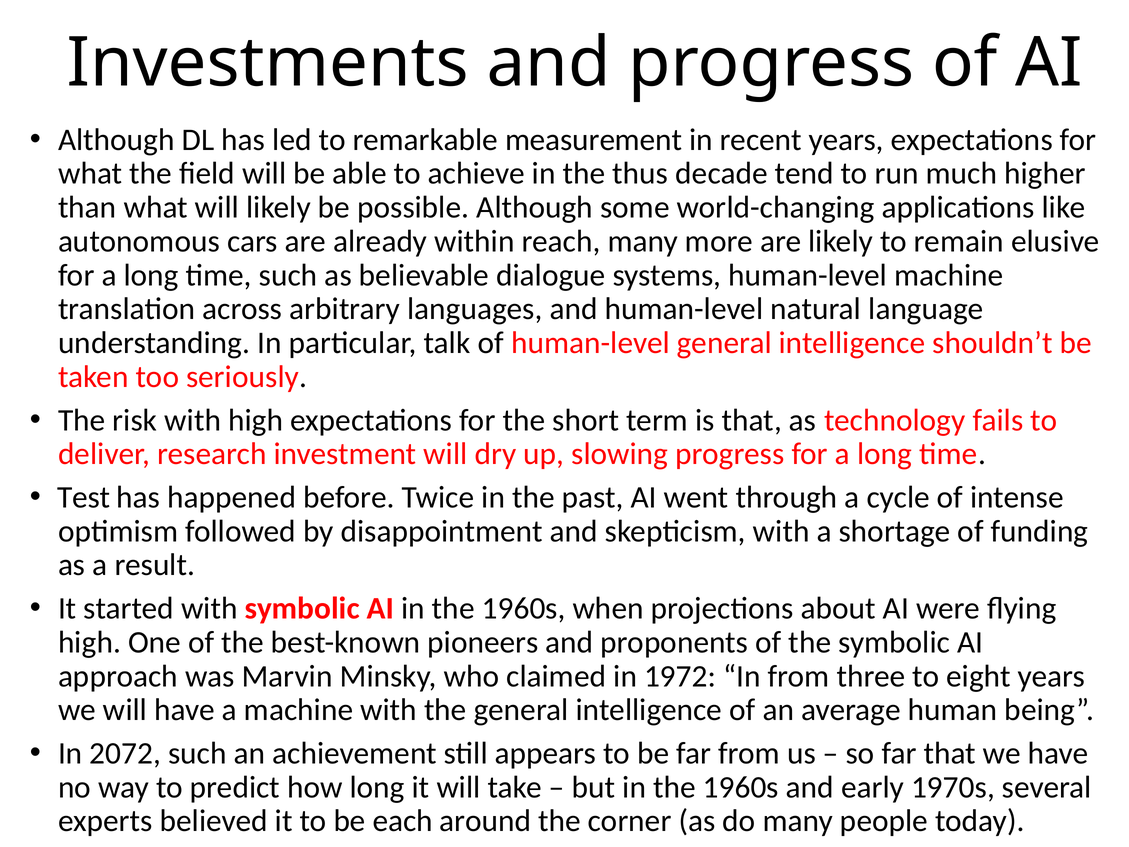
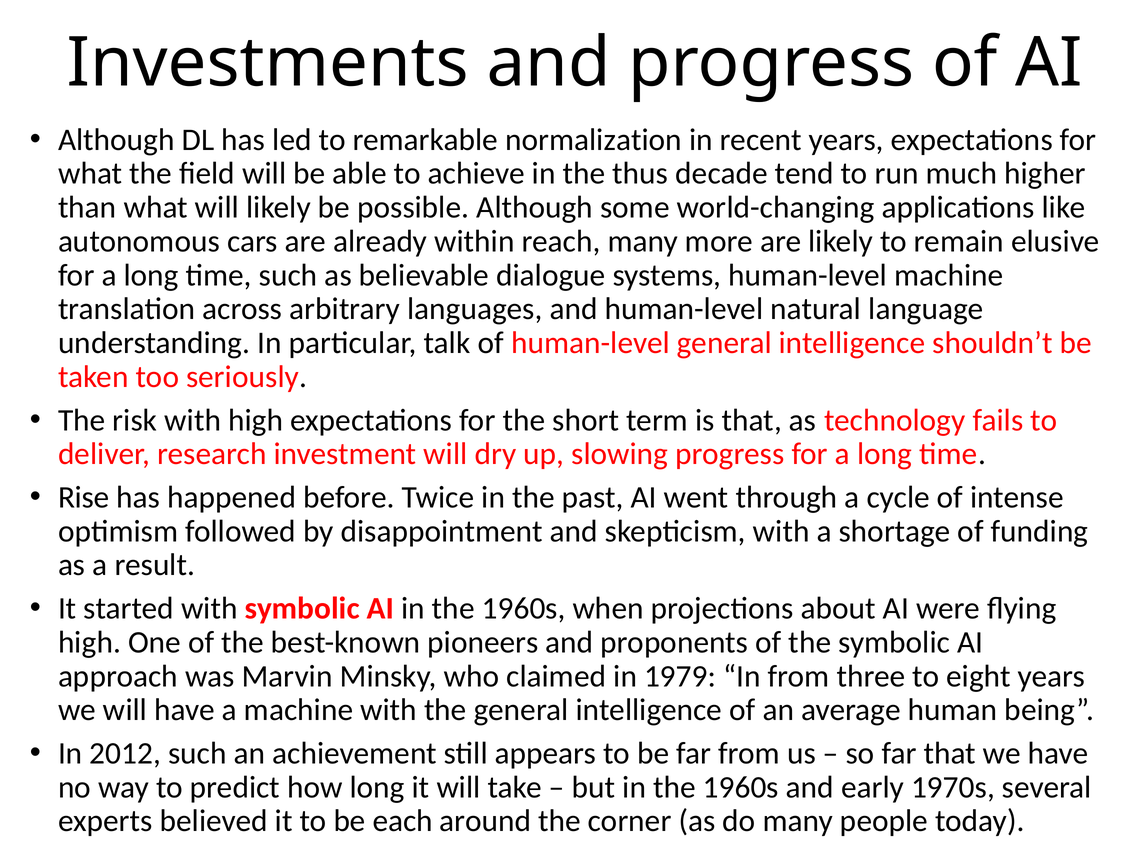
measurement: measurement -> normalization (594, 140)
Test: Test -> Rise (84, 497)
1972: 1972 -> 1979 (680, 676)
2072: 2072 -> 2012 (125, 753)
